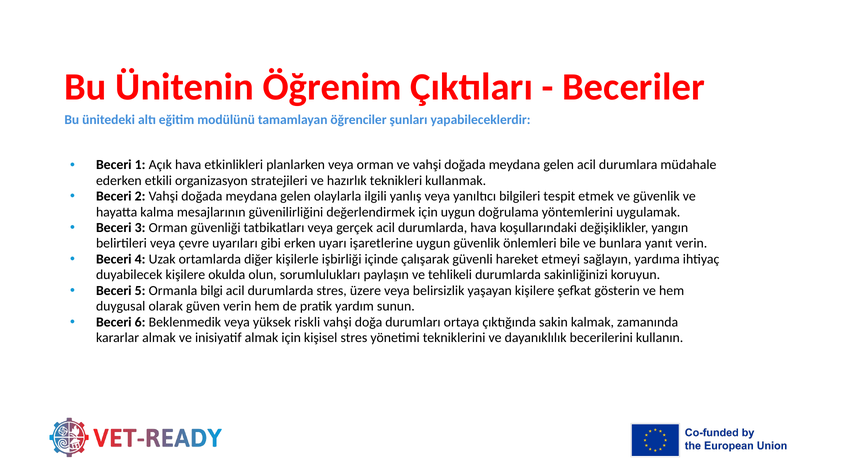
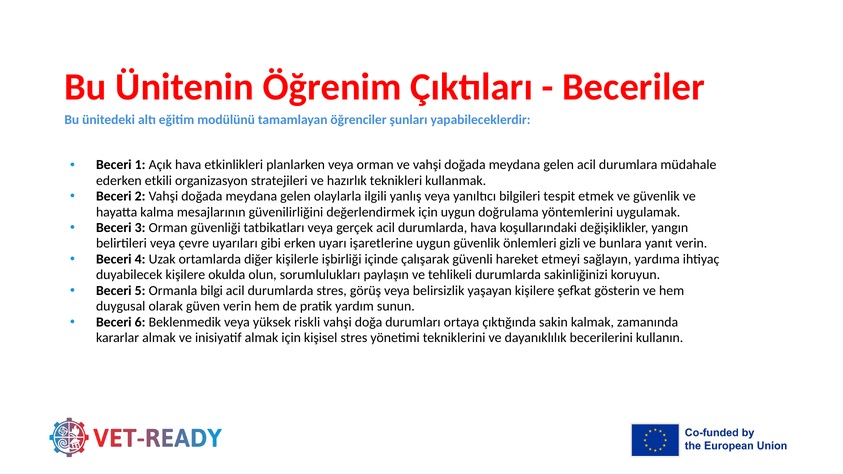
bile: bile -> gizli (570, 244)
üzere: üzere -> görüş (365, 291)
